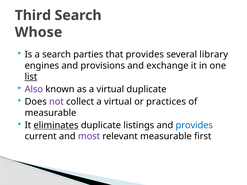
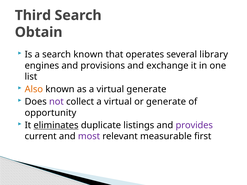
Whose: Whose -> Obtain (39, 32)
search parties: parties -> known (88, 55)
that provides: provides -> operates (145, 55)
list underline: present -> none (31, 77)
Also colour: purple -> orange (34, 89)
virtual duplicate: duplicate -> generate (146, 89)
or practices: practices -> generate (166, 102)
measurable: measurable -> opportunity (50, 113)
provides colour: blue -> purple (194, 125)
